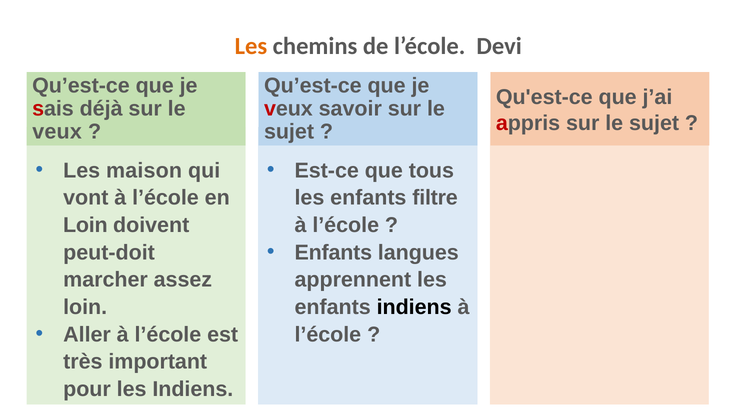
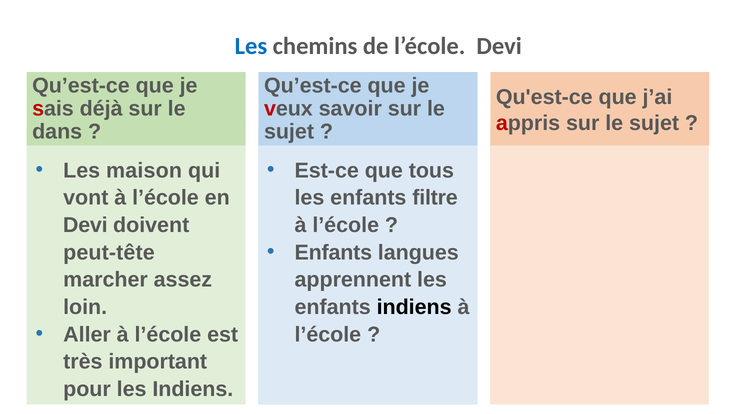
Les colour: orange -> blue (251, 46)
veux: veux -> dans (57, 132)
Loin: Loin -> Devi (85, 225)
peut-doit: peut-doit -> peut-tête (109, 252)
